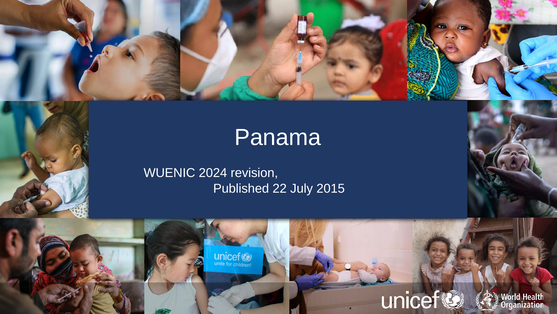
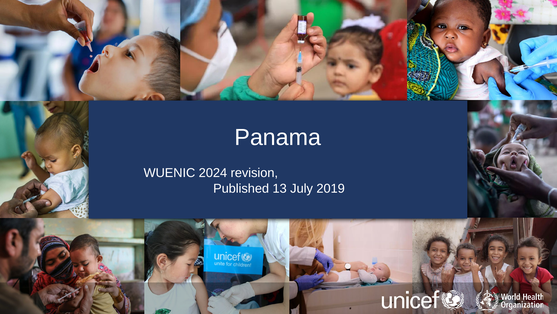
22: 22 -> 13 (280, 188)
2015: 2015 -> 2019 (331, 188)
